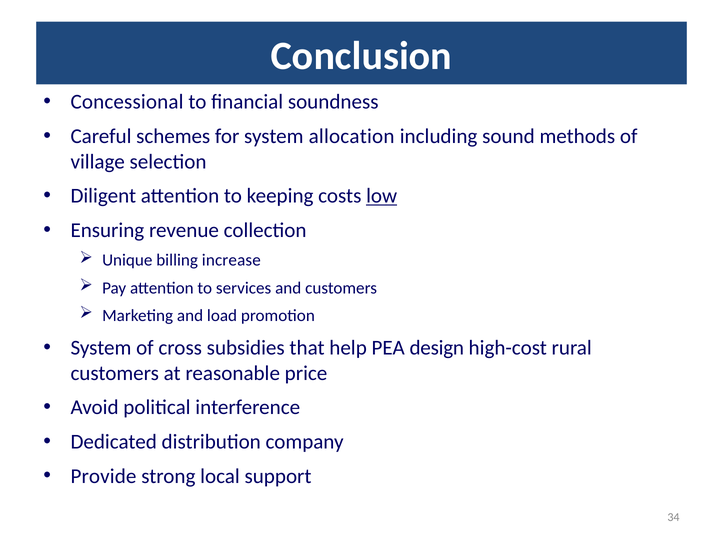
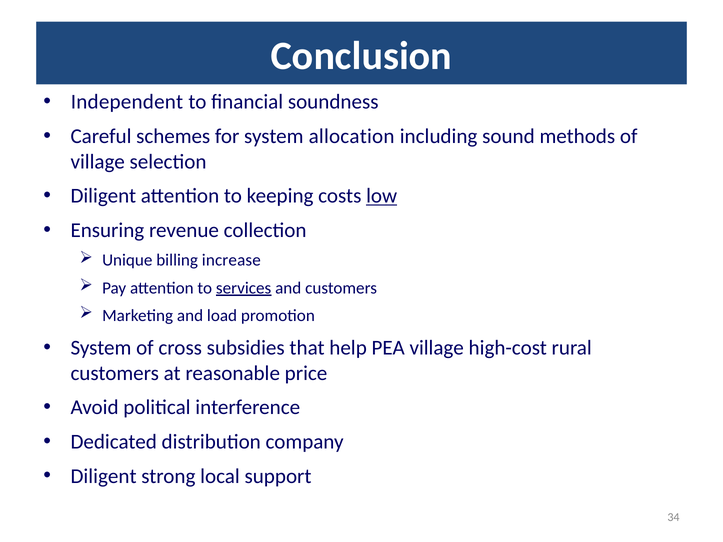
Concessional: Concessional -> Independent (127, 102)
services underline: none -> present (244, 288)
PEA design: design -> village (437, 348)
Provide: Provide -> Diligent (104, 476)
